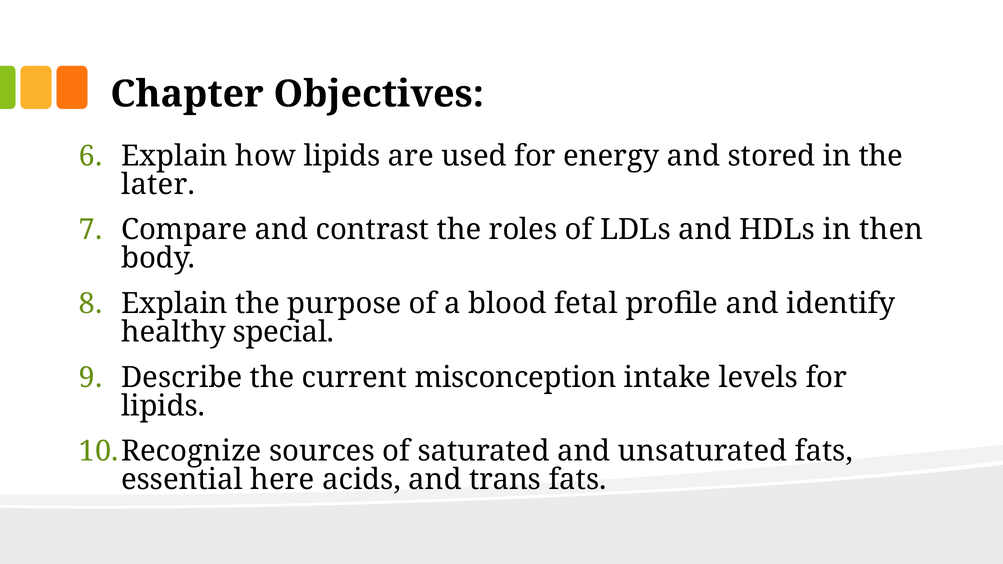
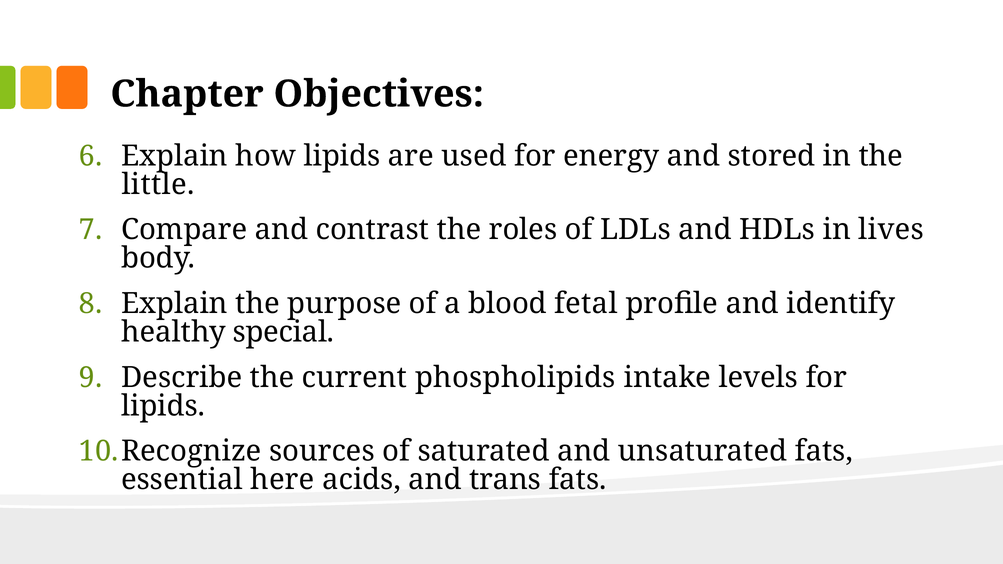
later: later -> little (158, 185)
then: then -> lives (891, 230)
misconception: misconception -> phospholipids (515, 378)
